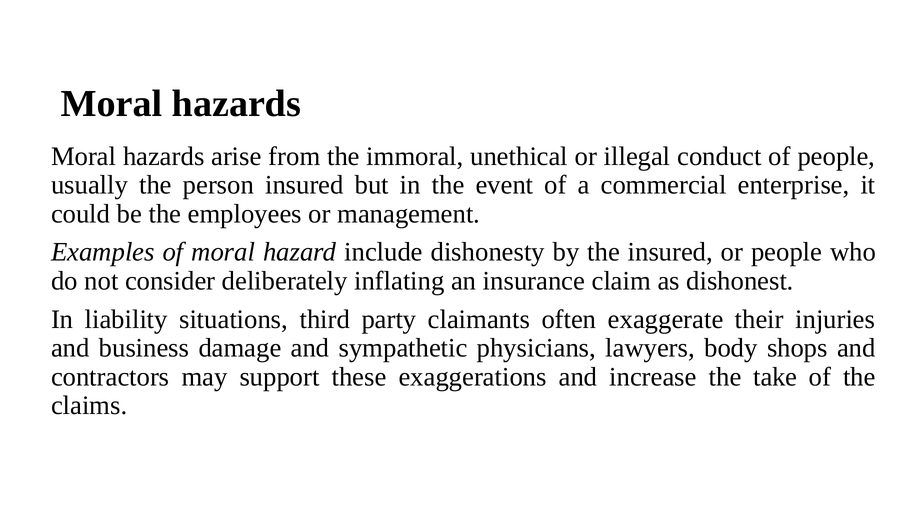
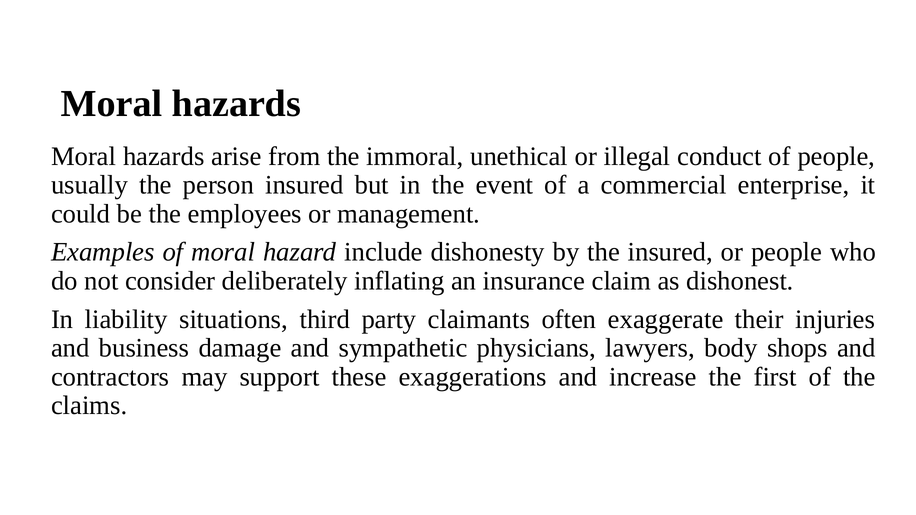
take: take -> first (775, 377)
